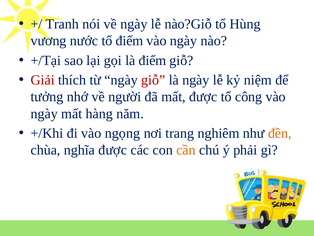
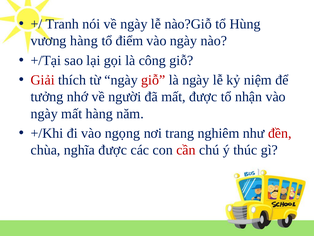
vương nước: nước -> hàng (84, 41)
là điểm: điểm -> công (152, 60)
công: công -> nhận (249, 97)
đền colour: orange -> red (280, 133)
cần colour: orange -> red (186, 150)
phải: phải -> thúc (245, 150)
